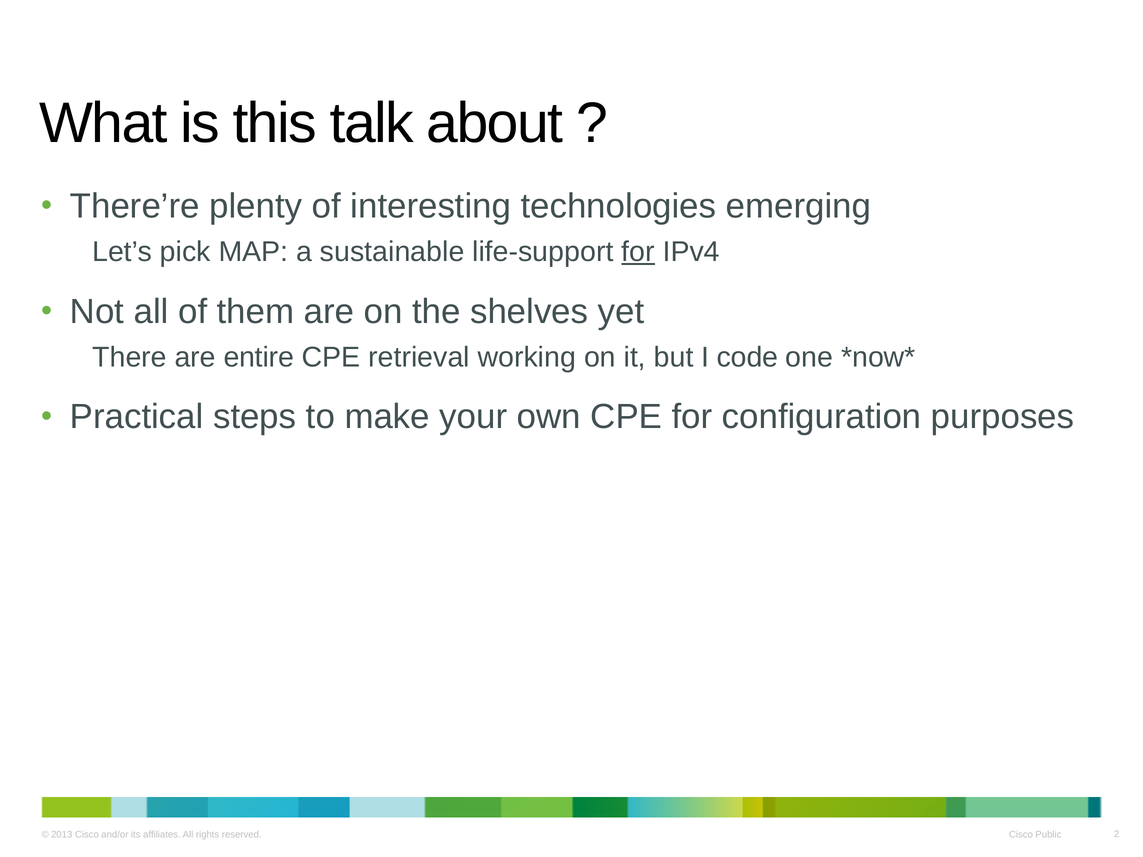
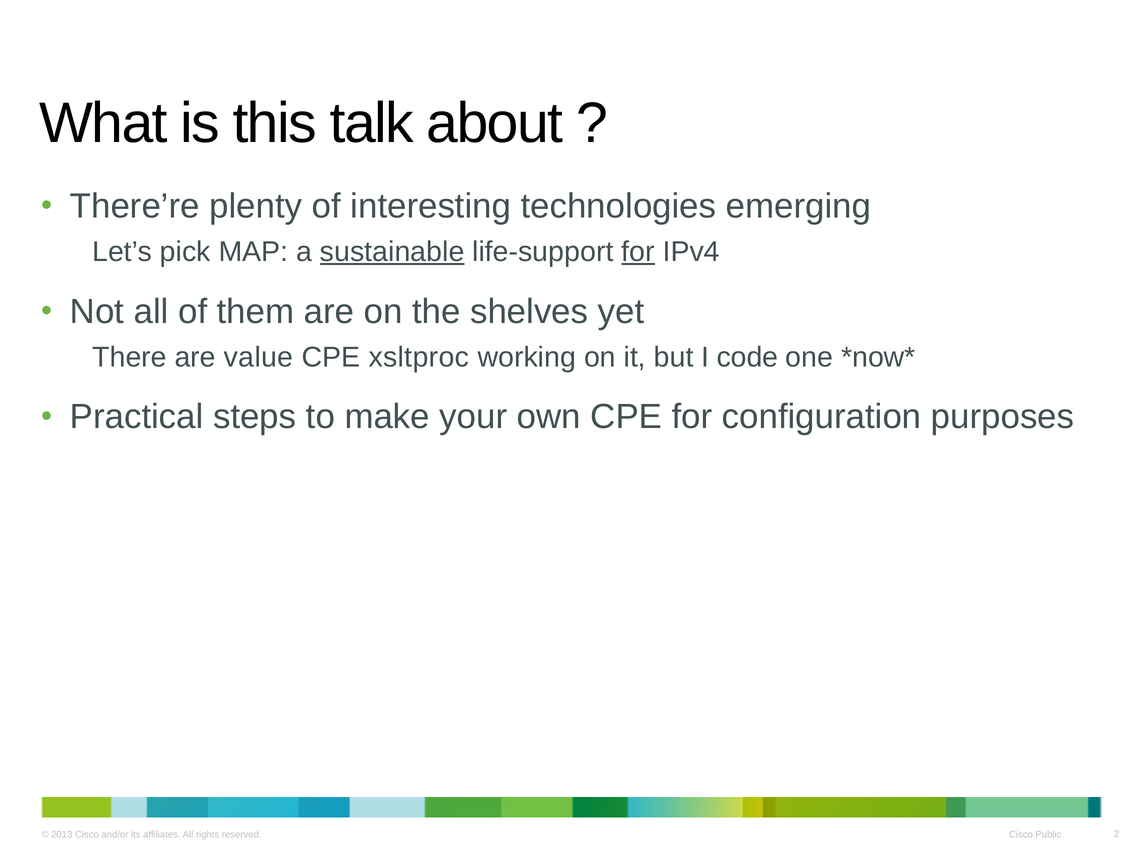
sustainable underline: none -> present (392, 252)
entire: entire -> value (259, 357)
retrieval: retrieval -> xsltproc (419, 357)
